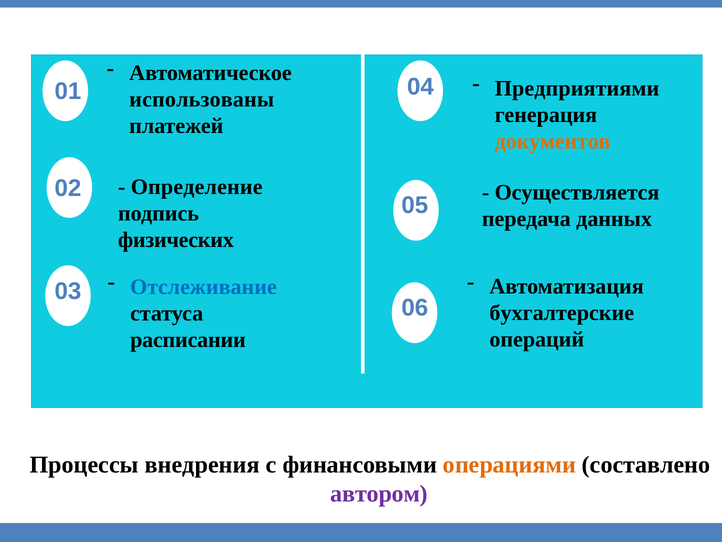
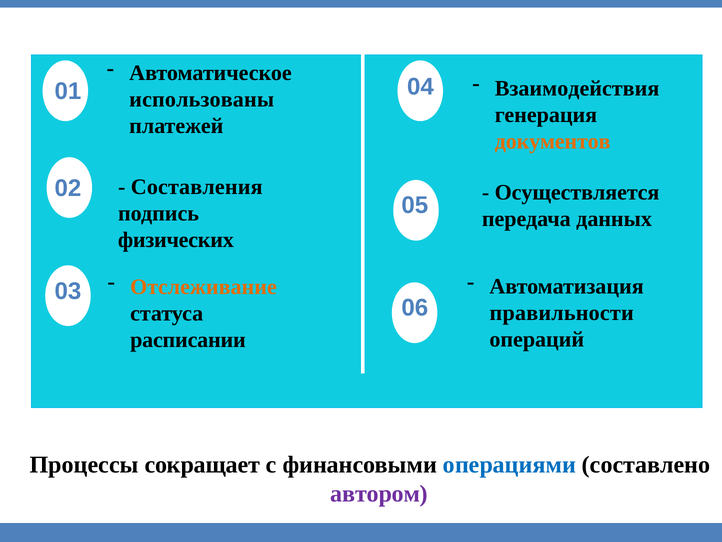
Предприятиями: Предприятиями -> Взаимодействия (577, 88)
Определение: Определение -> Составления (197, 187)
Отслеживание colour: blue -> orange (203, 287)
бухгалтерские: бухгалтерские -> правильности (562, 313)
внедрения: внедрения -> сокращает (202, 465)
операциями colour: orange -> blue (509, 465)
